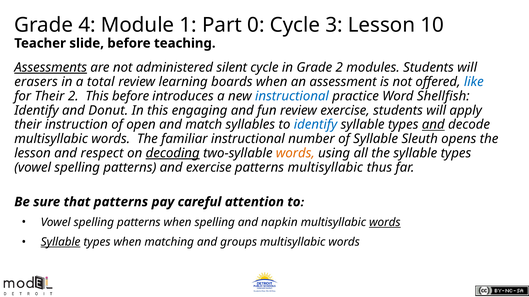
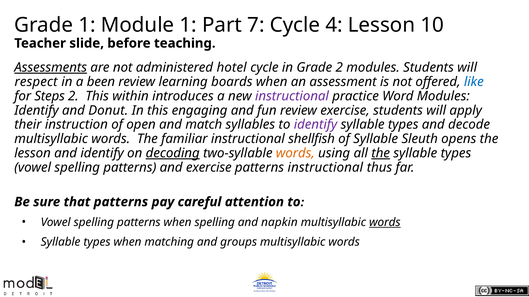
Grade 4: 4 -> 1 (87, 25)
0: 0 -> 7 (256, 25)
3: 3 -> 4 (334, 25)
silent: silent -> hotel (232, 68)
erasers: erasers -> respect (36, 82)
total: total -> been (101, 82)
for Their: Their -> Steps (50, 96)
This before: before -> within (131, 96)
instructional colour: blue -> purple (292, 96)
Word Shellfish: Shellfish -> Modules (443, 96)
identify colour: blue -> purple (315, 125)
and underline: present -> none (433, 125)
number: number -> shellfish (312, 139)
and respect: respect -> identify (102, 153)
the underline: none -> present (381, 153)
patterns multisyllabic: multisyllabic -> instructional (325, 168)
Syllable underline: present -> none (61, 243)
